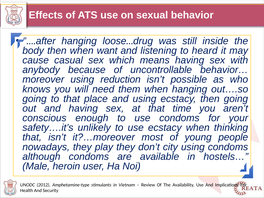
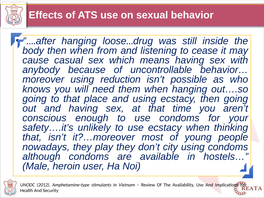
want: want -> from (107, 51)
heard: heard -> cease (205, 51)
